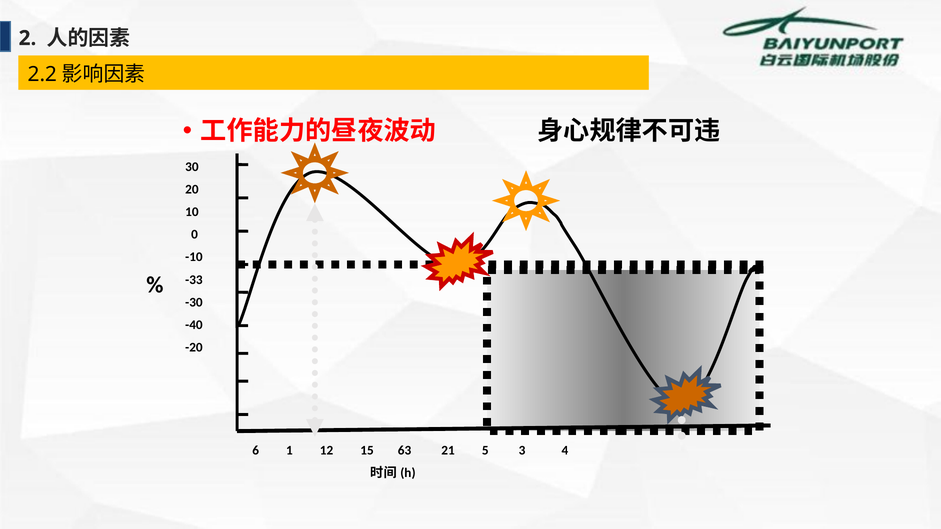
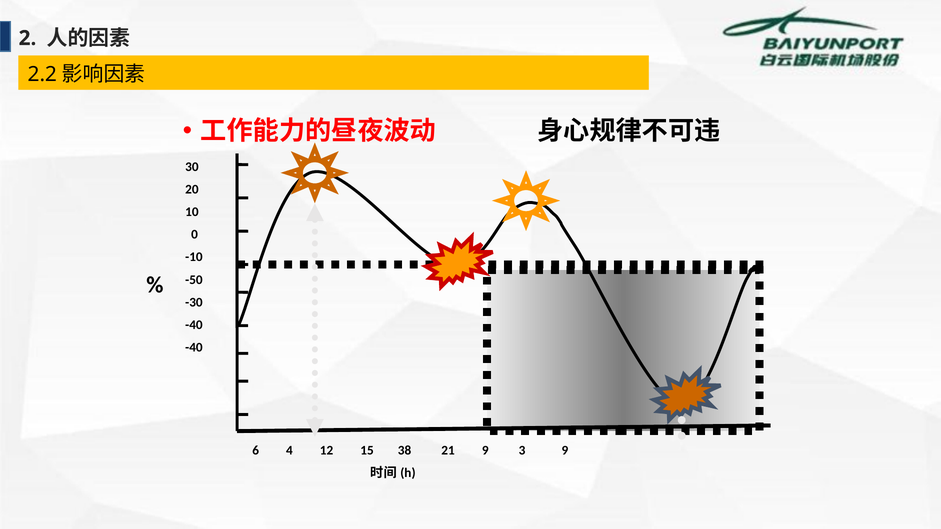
-33: -33 -> -50 (194, 280)
-20: -20 -> -40 (194, 348)
1: 1 -> 4 (289, 450)
63: 63 -> 38 (405, 450)
21 5: 5 -> 9 (485, 450)
3 4: 4 -> 9 (565, 450)
